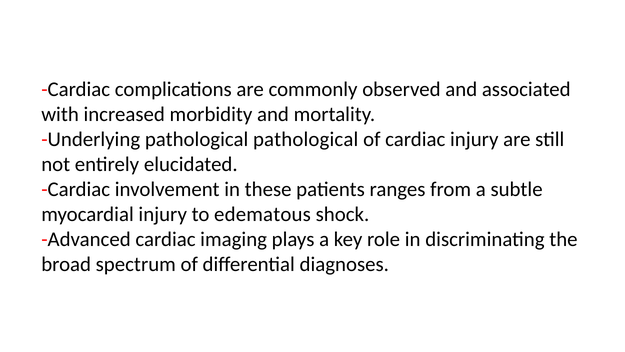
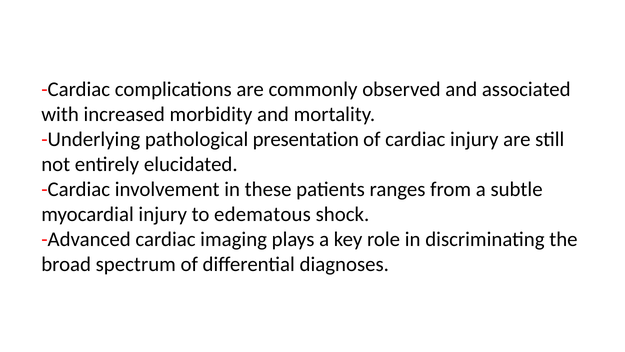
pathological pathological: pathological -> presentation (306, 139)
